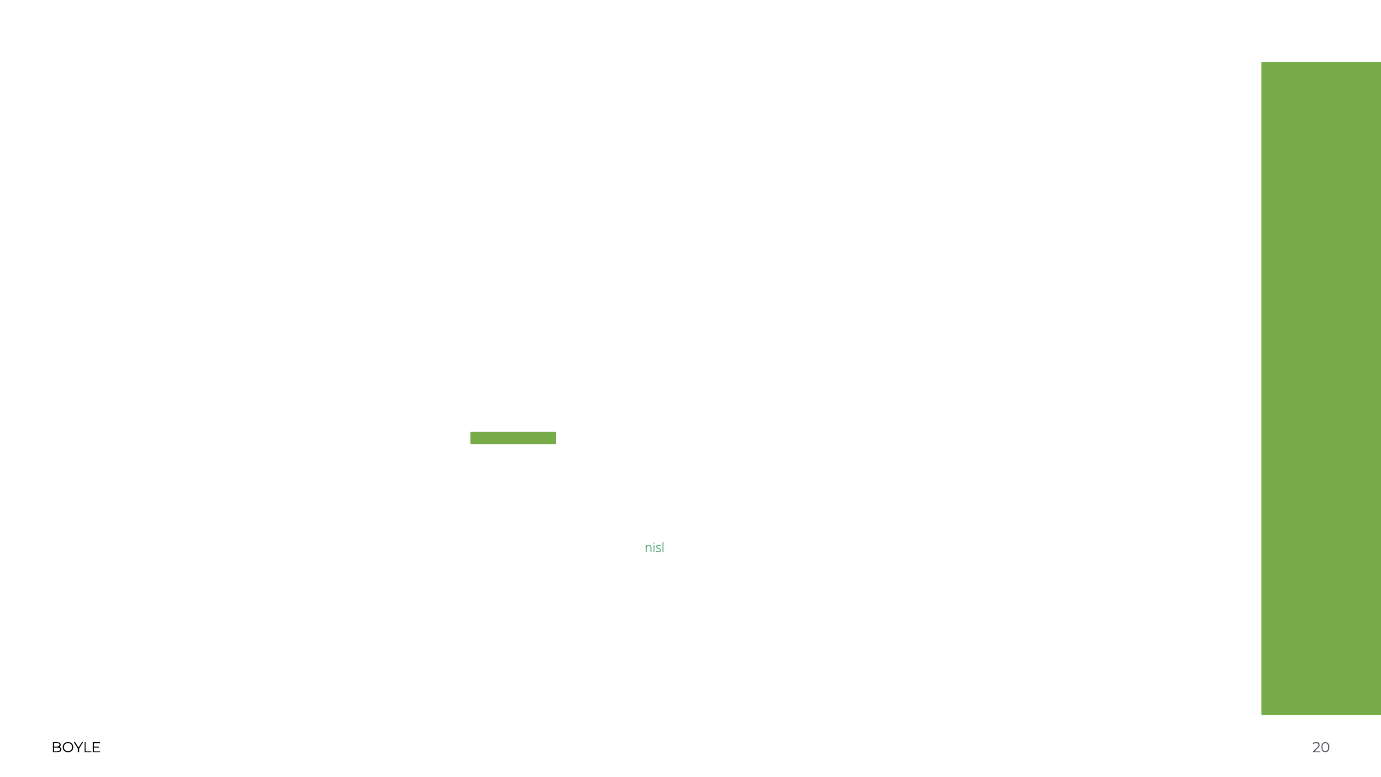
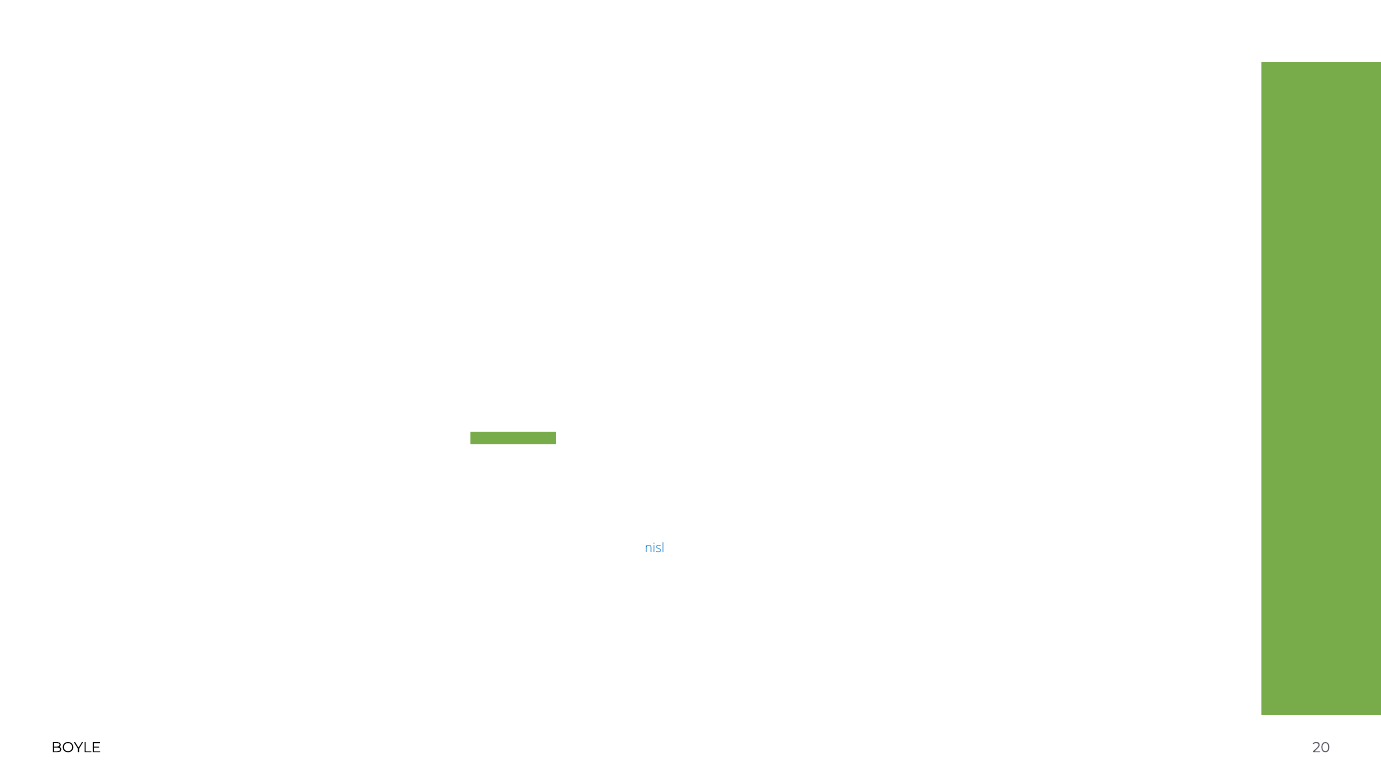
nisl colour: green -> blue (655, 548)
